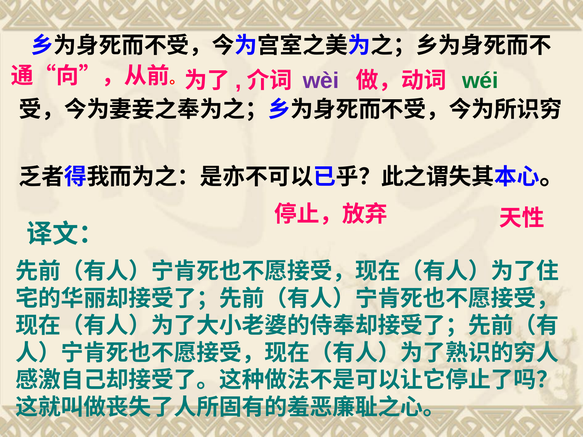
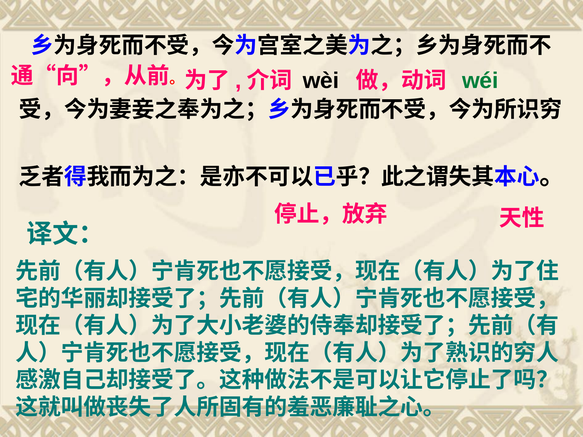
wèi colour: purple -> black (321, 81)
